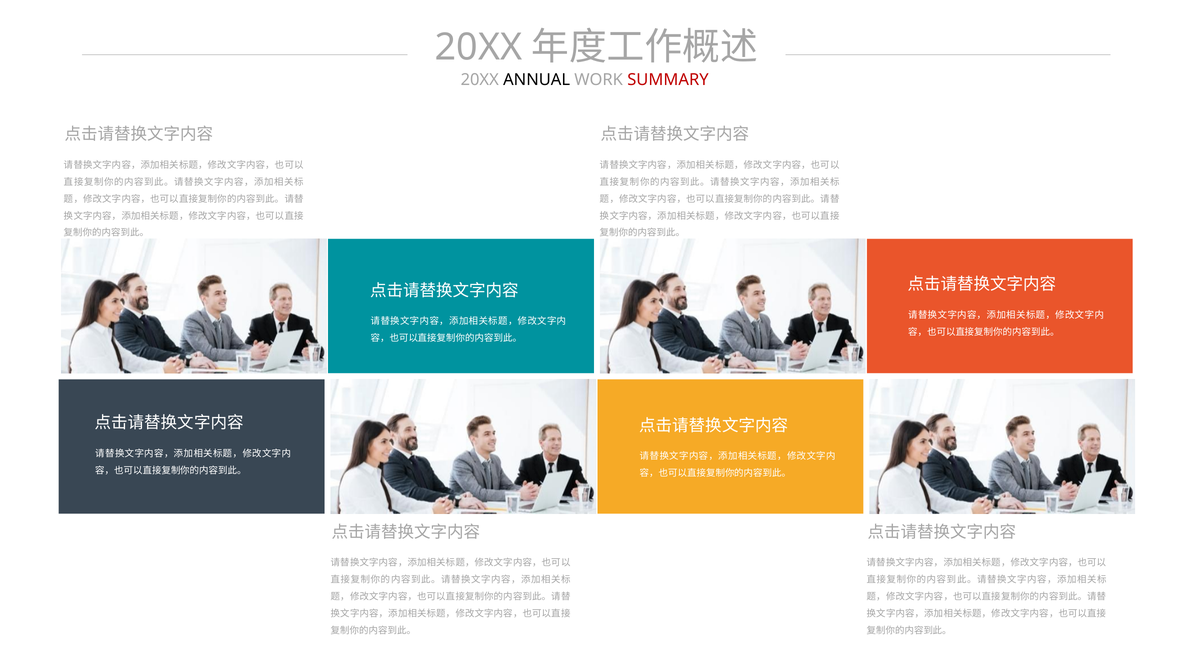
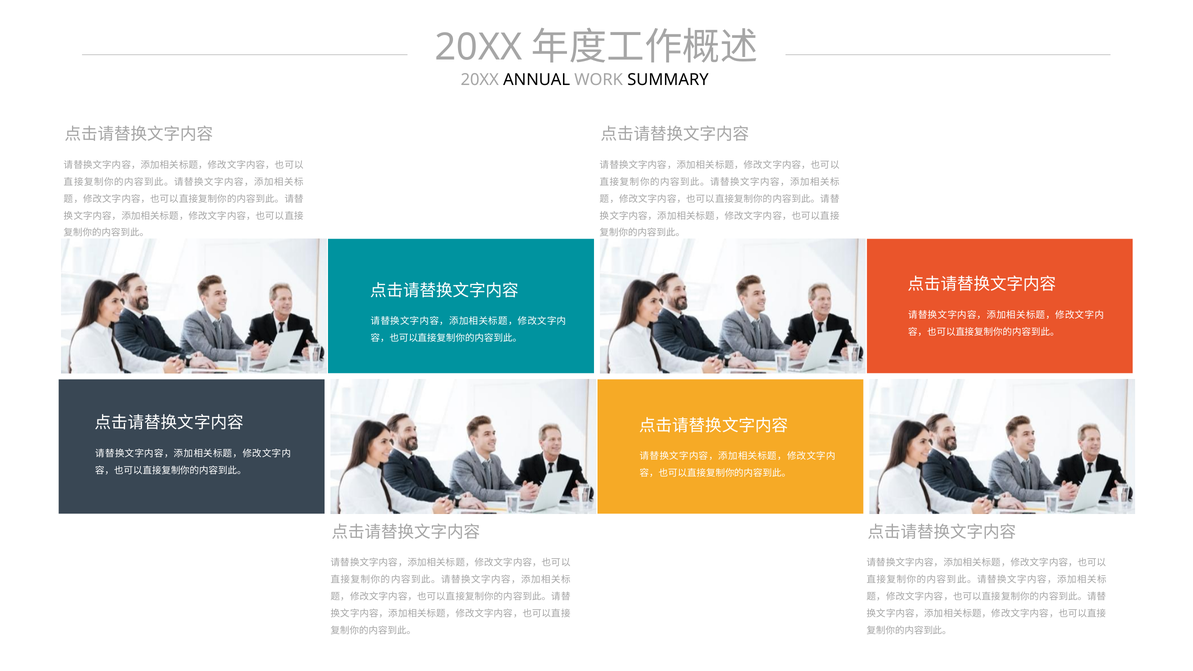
SUMMARY colour: red -> black (668, 80)
